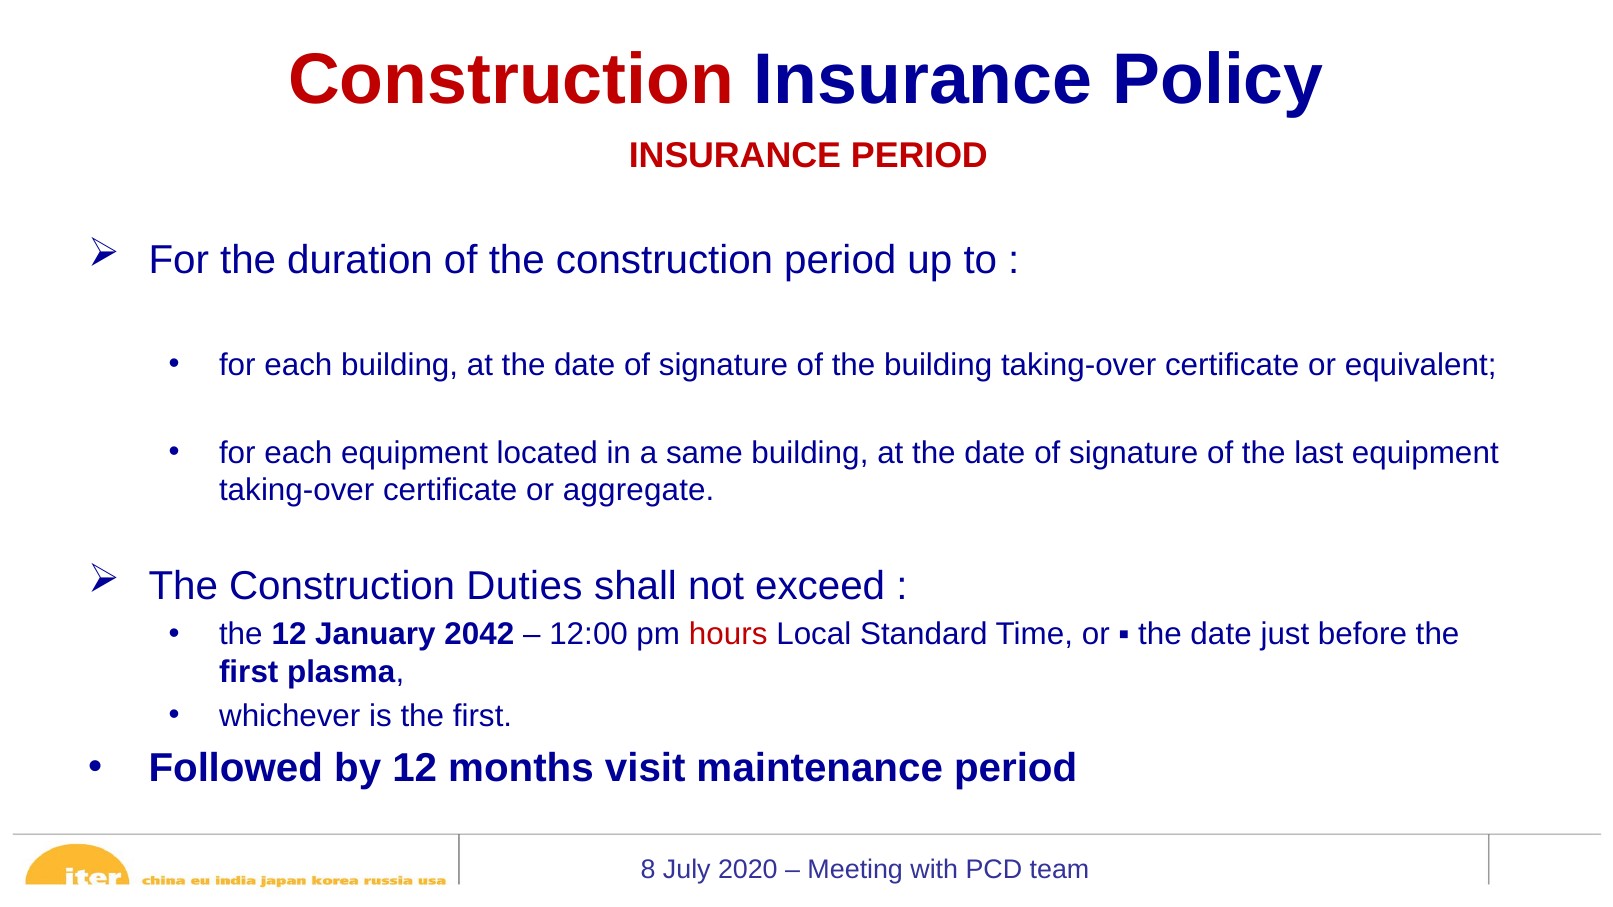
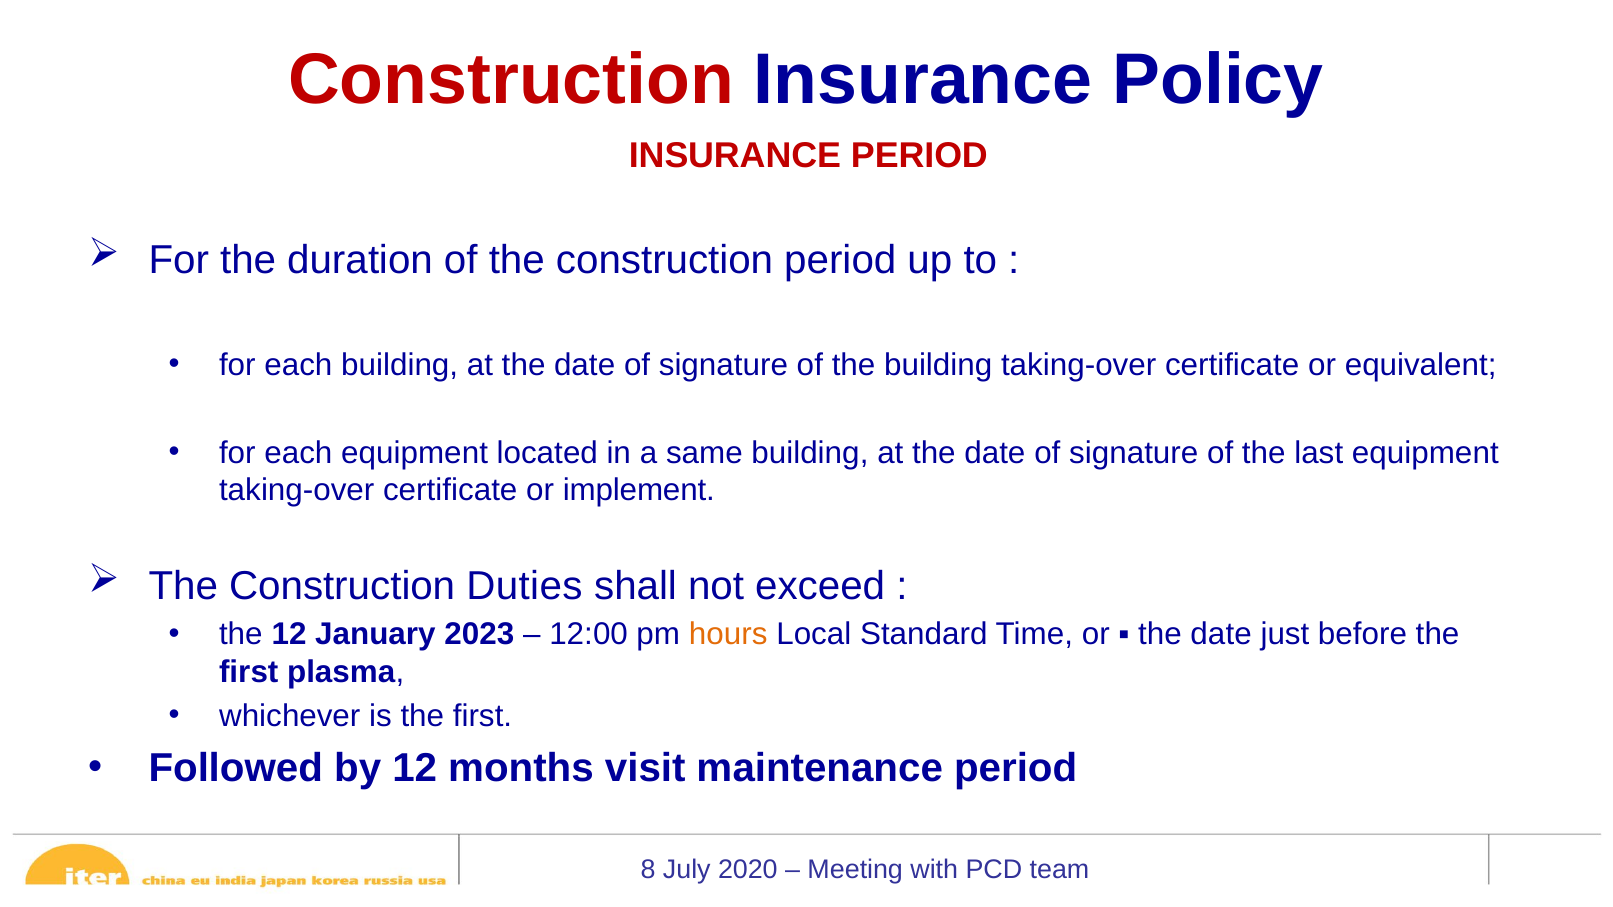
aggregate: aggregate -> implement (639, 491)
2042: 2042 -> 2023 (479, 635)
hours colour: red -> orange (728, 635)
